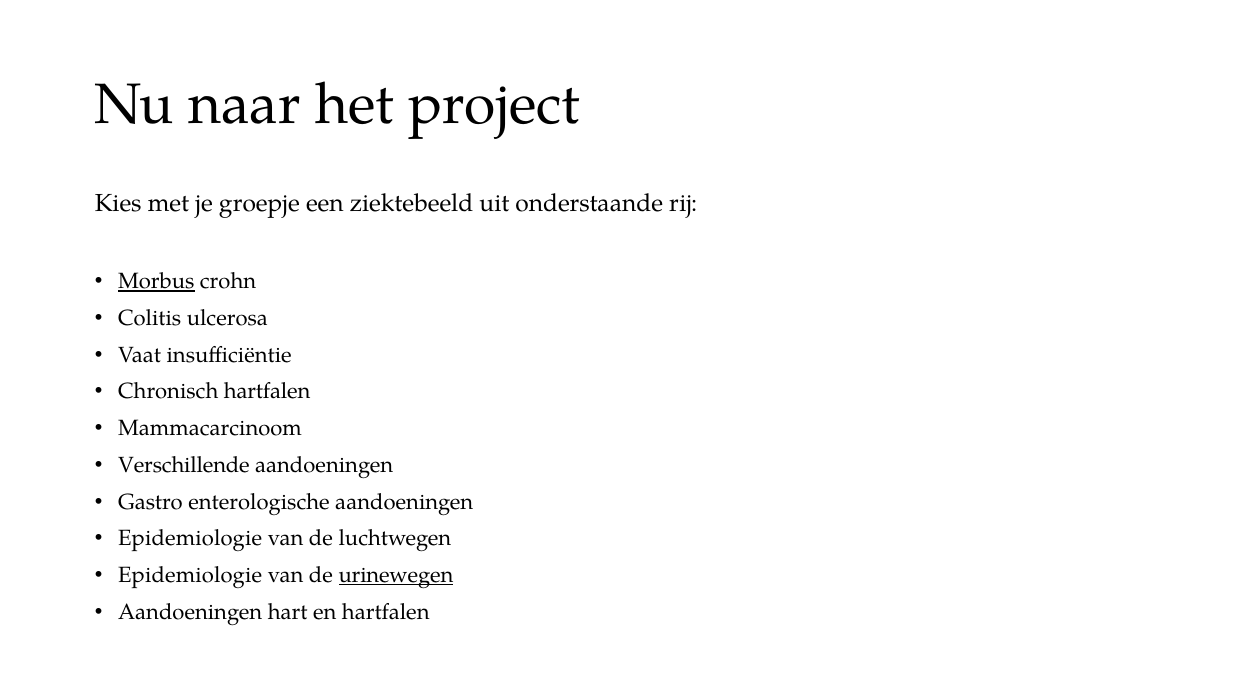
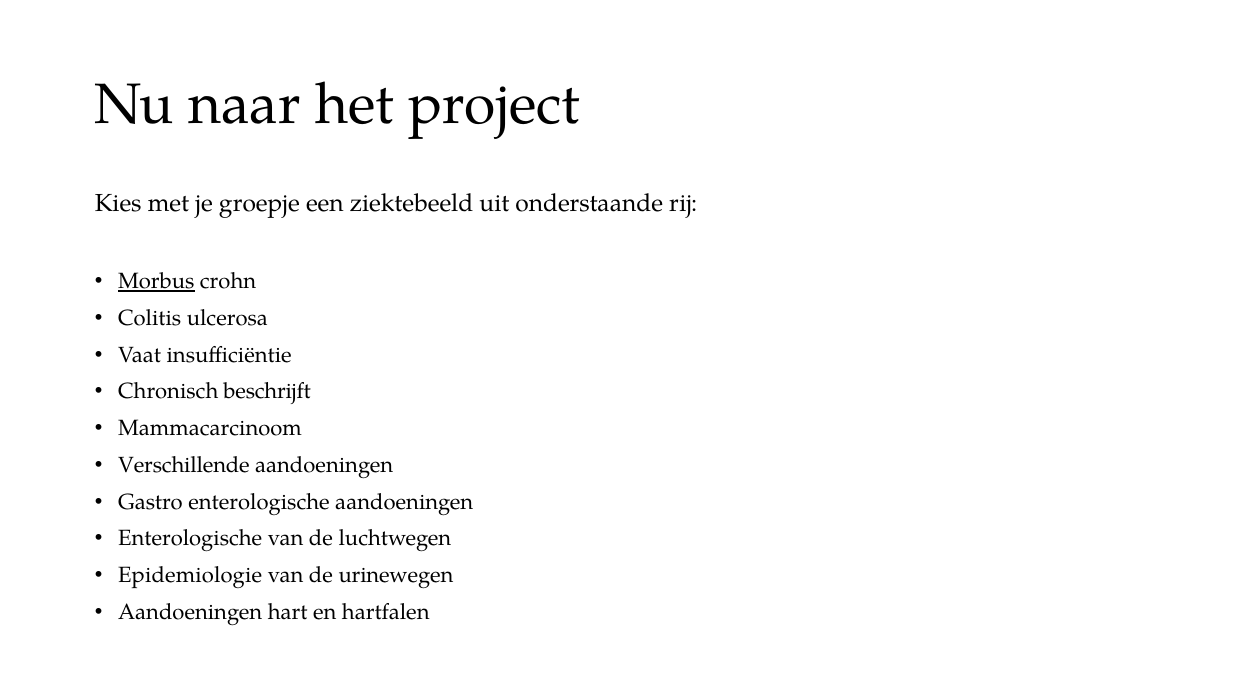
Chronisch hartfalen: hartfalen -> beschrijft (267, 392)
Epidemiologie: Epidemiologie -> Enterologische (190, 539)
urinewegen underline: present -> none (396, 575)
